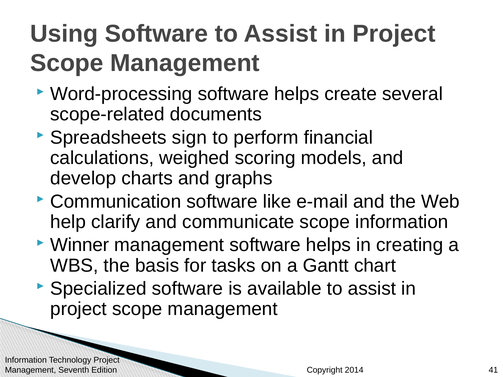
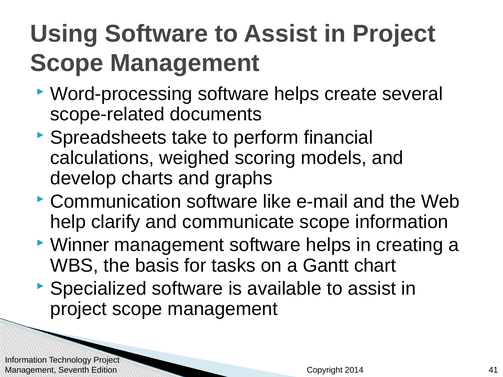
sign: sign -> take (190, 138)
